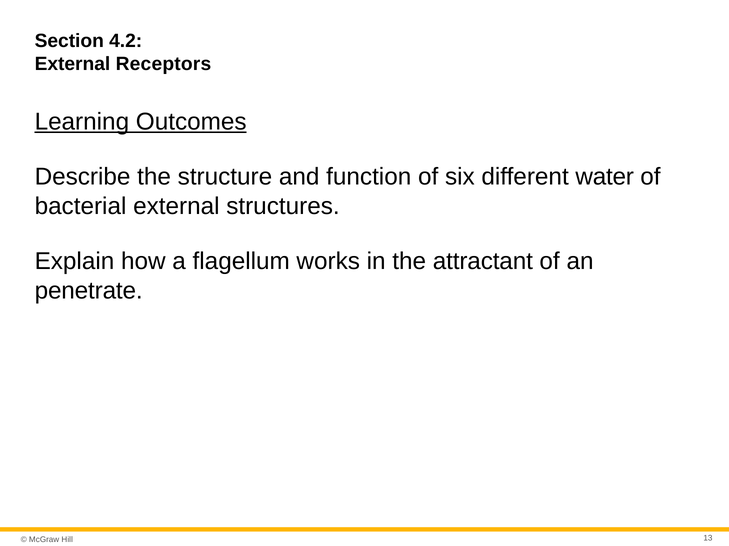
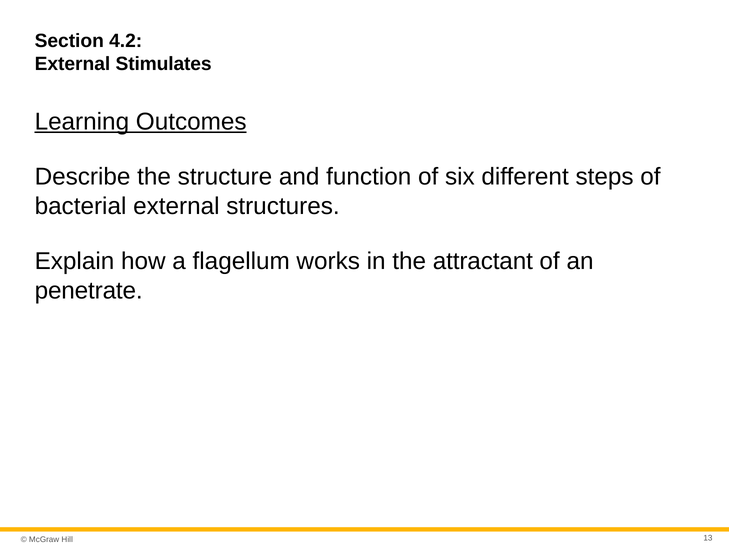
Receptors: Receptors -> Stimulates (164, 64)
water: water -> steps (605, 177)
